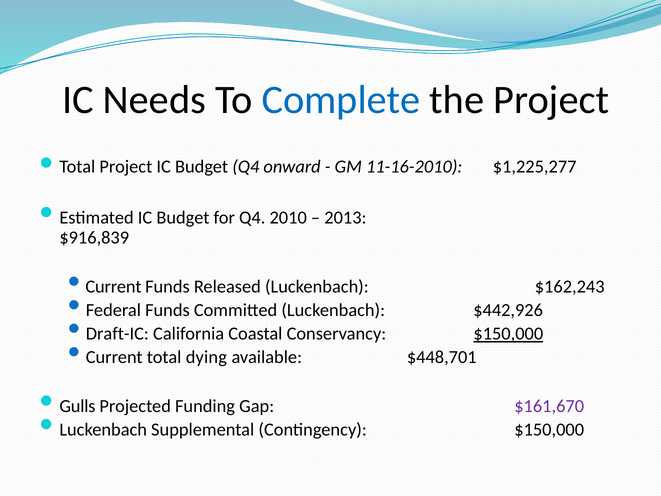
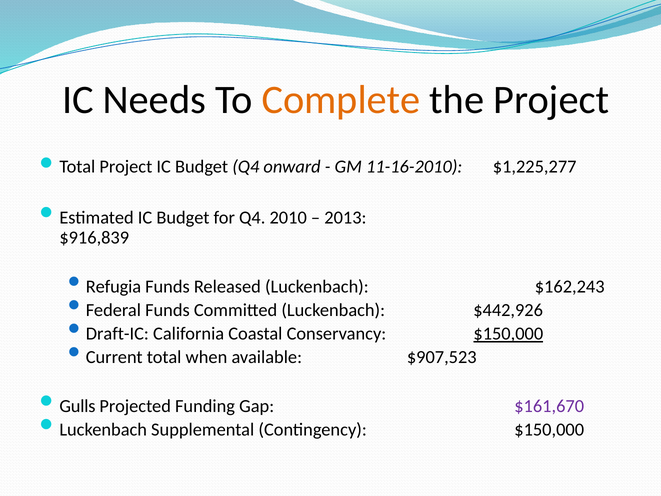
Complete colour: blue -> orange (341, 100)
Current: Current -> Refugia (113, 287)
dying: dying -> when (206, 357)
$448,701: $448,701 -> $907,523 (442, 357)
